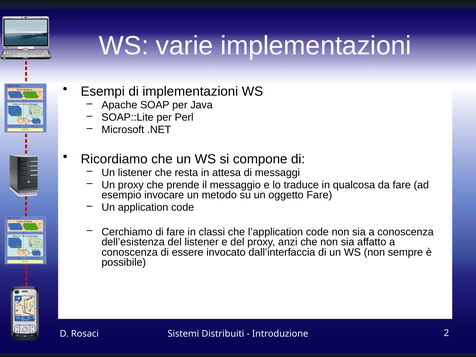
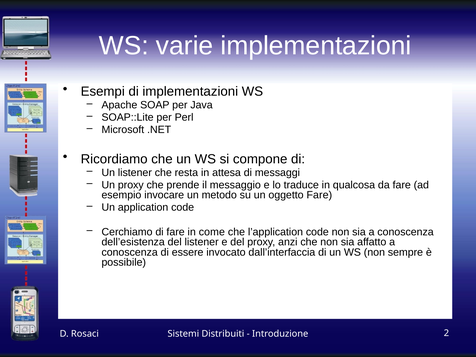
classi: classi -> come (212, 232)
